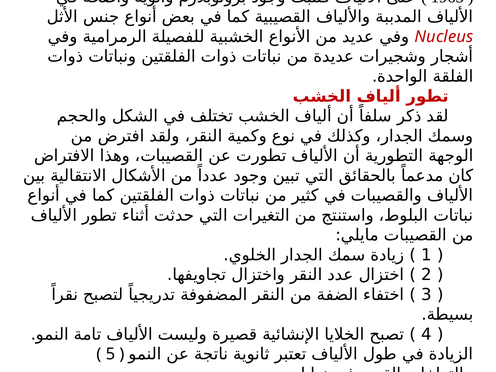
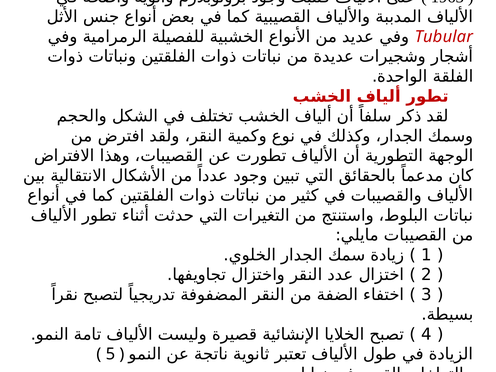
Nucleus: Nucleus -> Tubular (444, 37)
